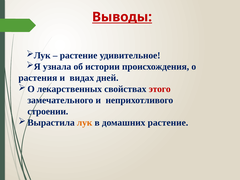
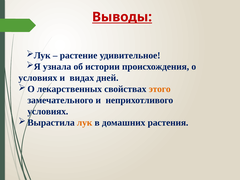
растения: растения -> условиях (38, 78)
этого colour: red -> orange (160, 89)
строении: строении -> условиях (48, 111)
домашних растение: растение -> растения (168, 123)
